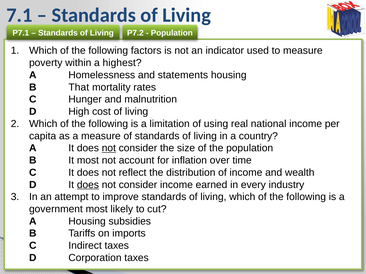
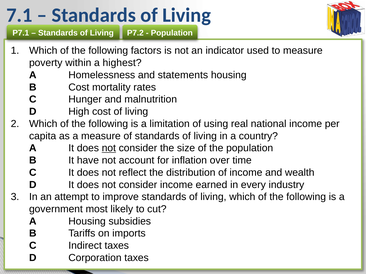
B That: That -> Cost (79, 87)
It most: most -> have (88, 161)
does underline: present -> none (88, 185)
